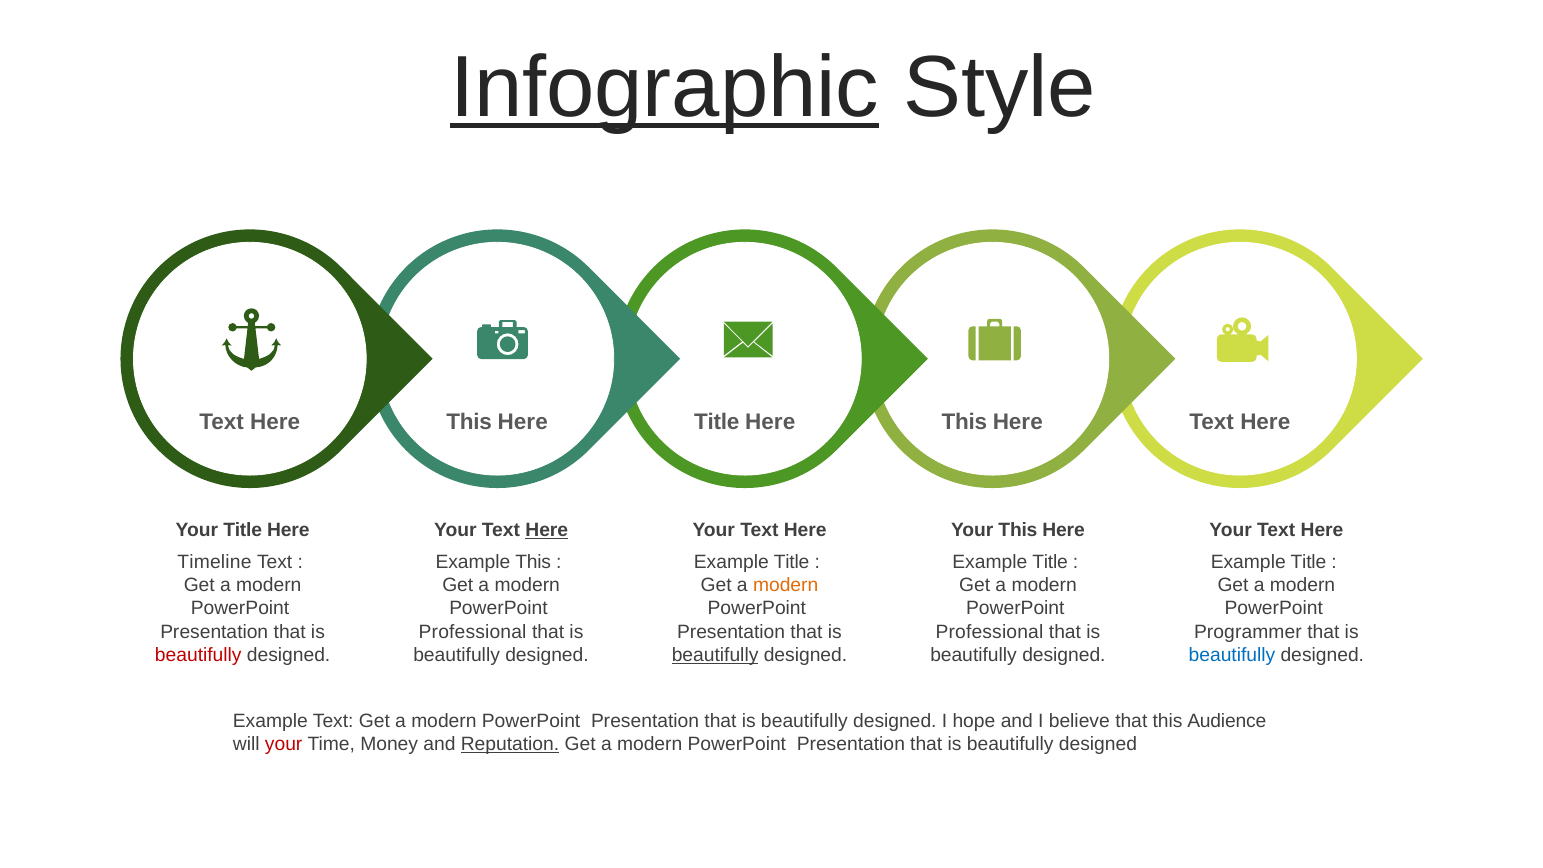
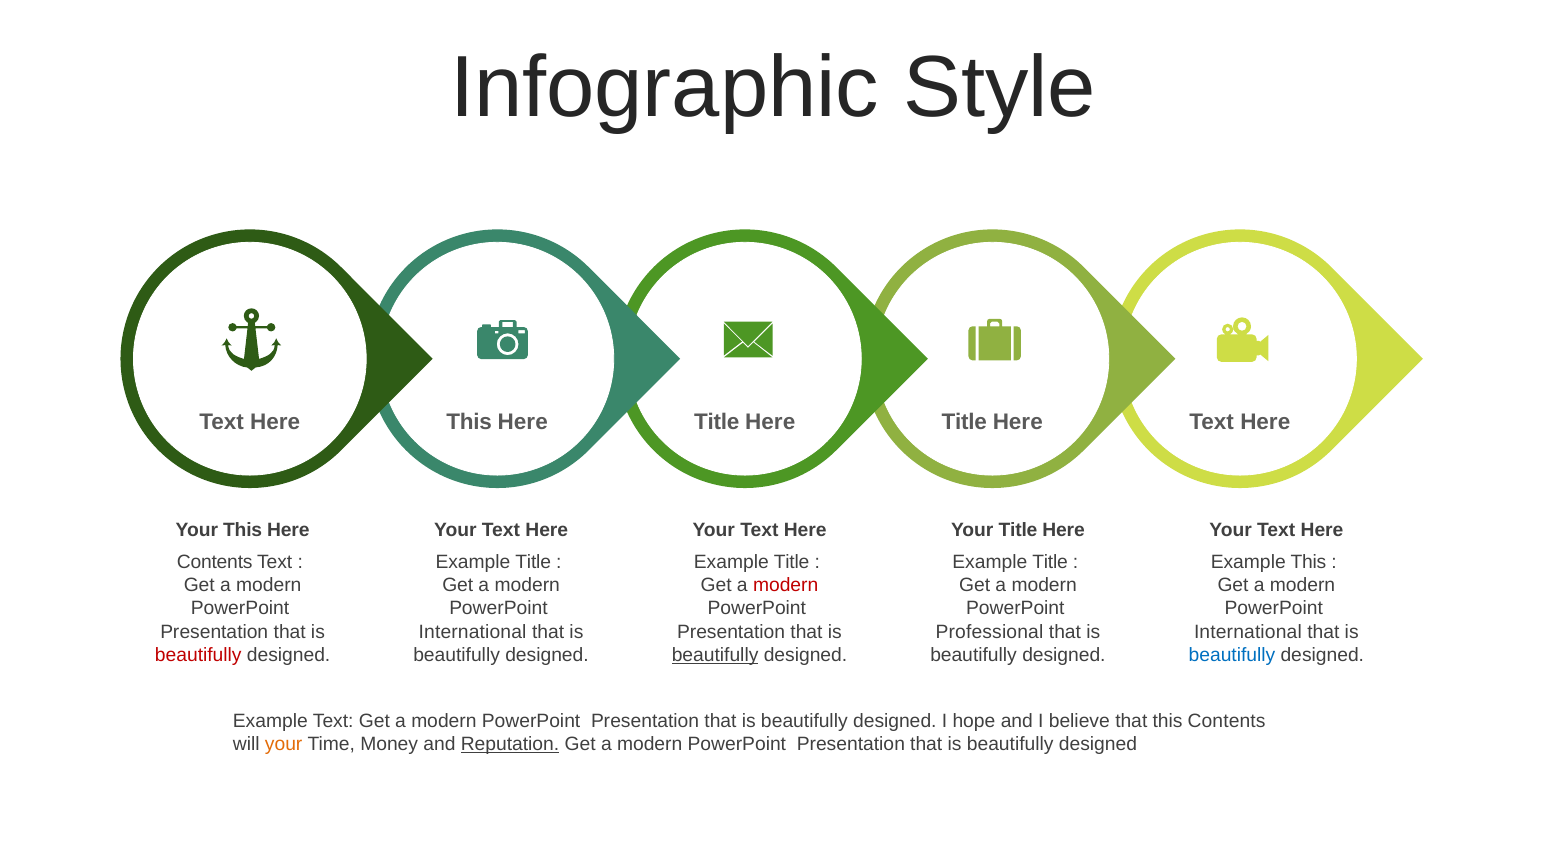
Infographic underline: present -> none (665, 88)
This: This -> Title (964, 422)
Your Title: Title -> This (243, 530)
Here underline: present -> none (547, 530)
Your This: This -> Title (1018, 530)
Timeline: Timeline -> Contents (215, 562)
This: This -> Title (533, 562)
Title: Title -> This (1308, 562)
modern colour: orange -> red (786, 585)
Professional: Professional -> International (473, 632)
Programmer: Programmer -> International (1248, 632)
this Audience: Audience -> Contents (1227, 721)
your colour: red -> orange (284, 744)
